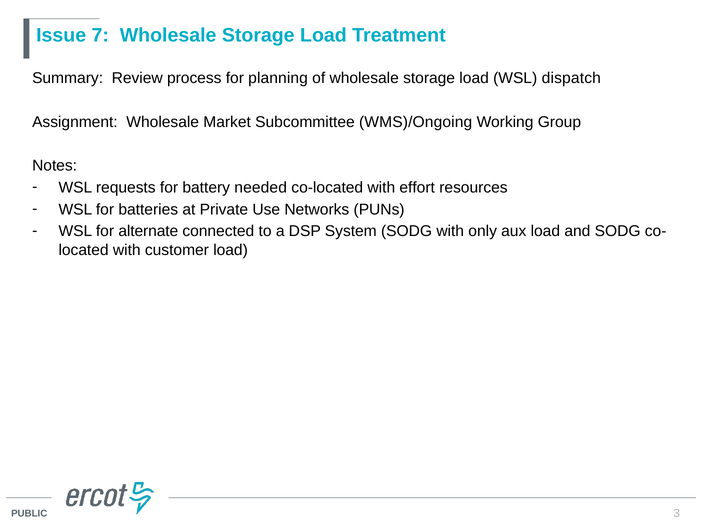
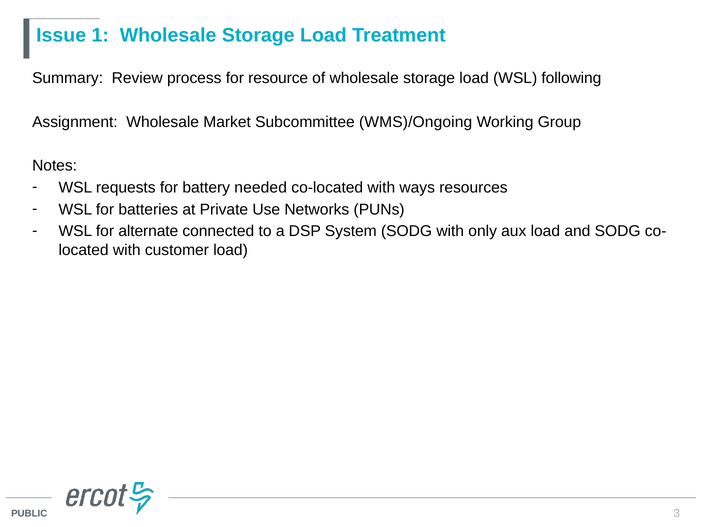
7: 7 -> 1 (100, 35)
planning: planning -> resource (278, 78)
dispatch: dispatch -> following (571, 78)
effort: effort -> ways (417, 188)
